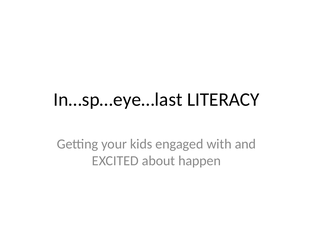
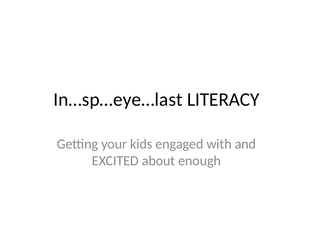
happen: happen -> enough (200, 161)
